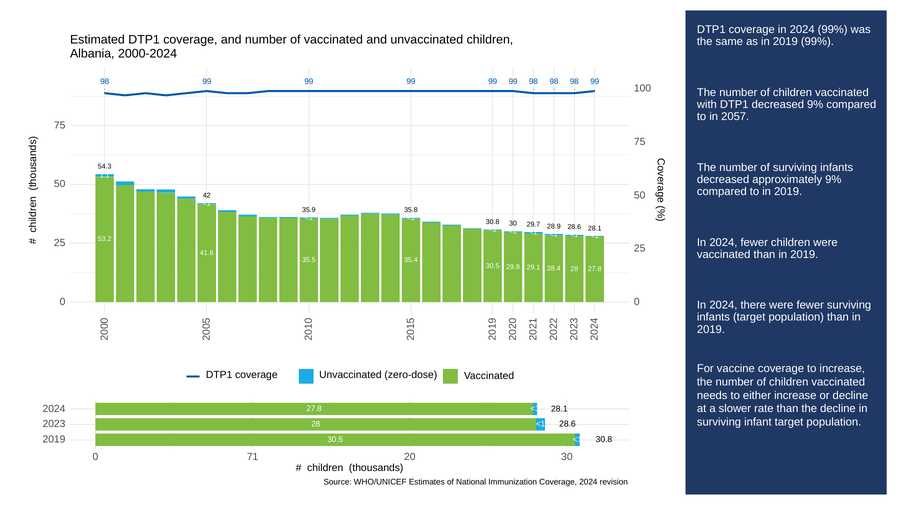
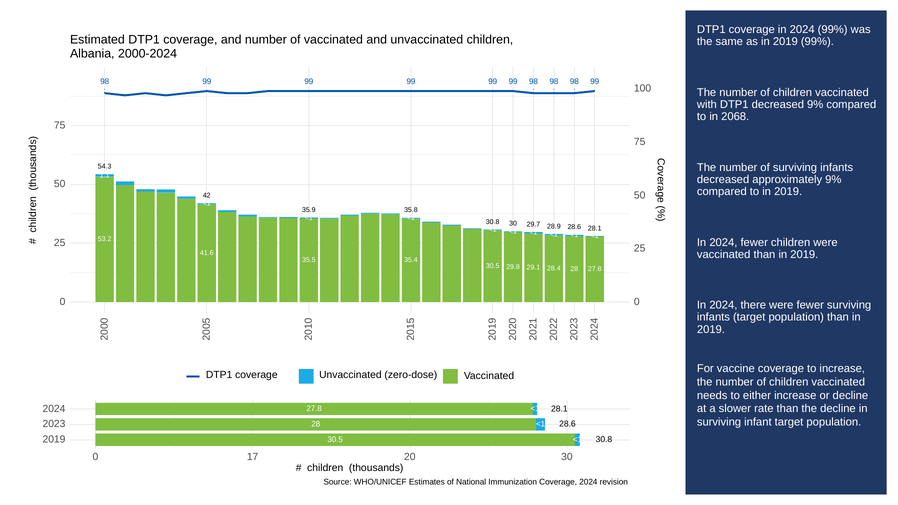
2057: 2057 -> 2068 (735, 117)
71: 71 -> 17 (253, 457)
